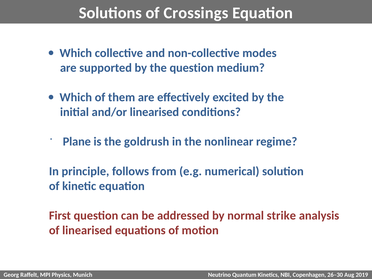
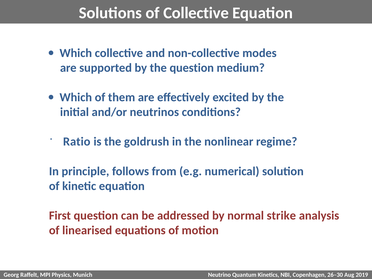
of Crossings: Crossings -> Collective (196, 13)
and/or linearised: linearised -> neutrinos (154, 112)
Plane: Plane -> Ratio (77, 142)
